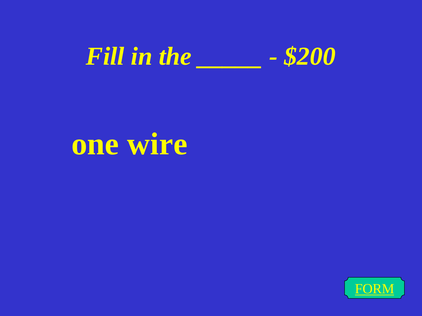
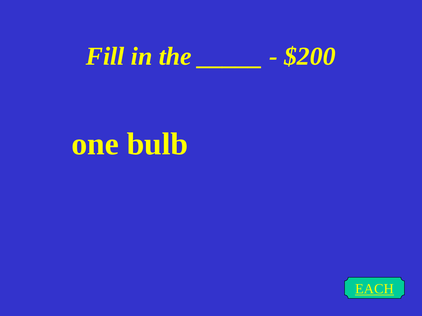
wire: wire -> bulb (157, 144)
FORM: FORM -> EACH (374, 289)
